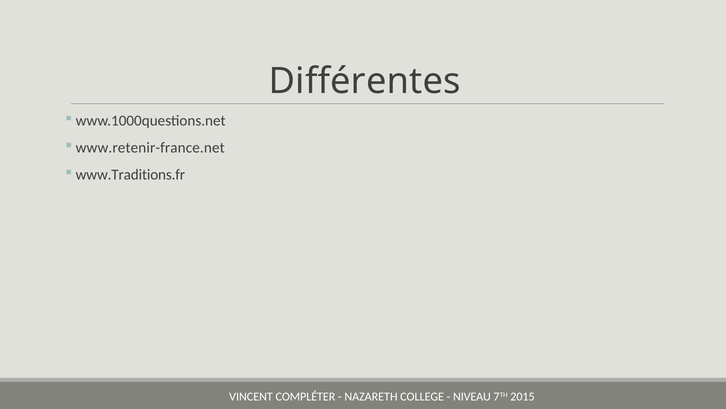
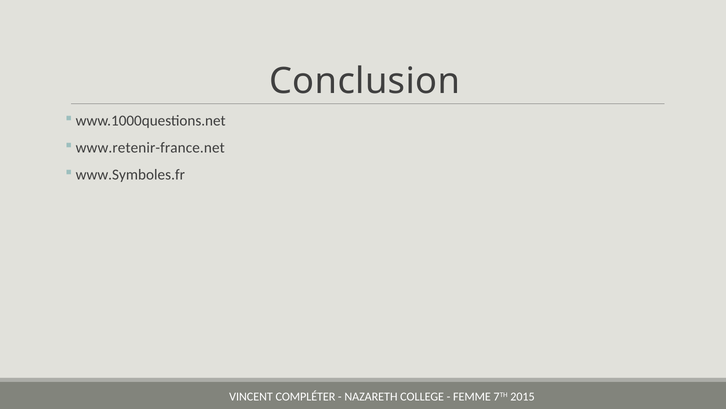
Différentes: Différentes -> Conclusion (365, 81)
www.Traditions.fr: www.Traditions.fr -> www.Symboles.fr (130, 175)
NIVEAU: NIVEAU -> FEMME (472, 396)
